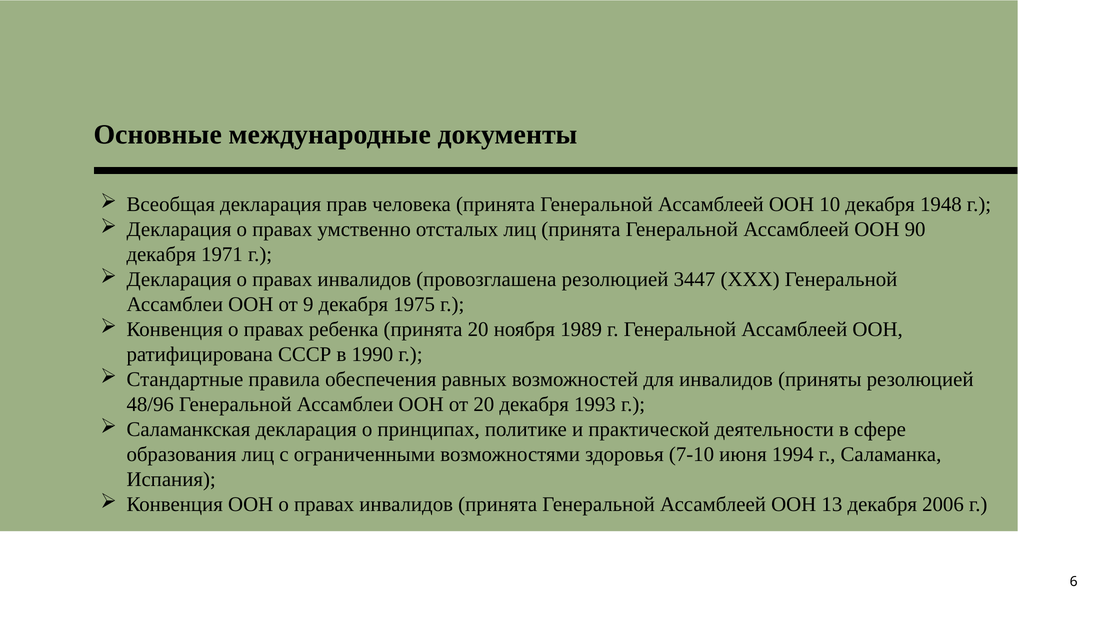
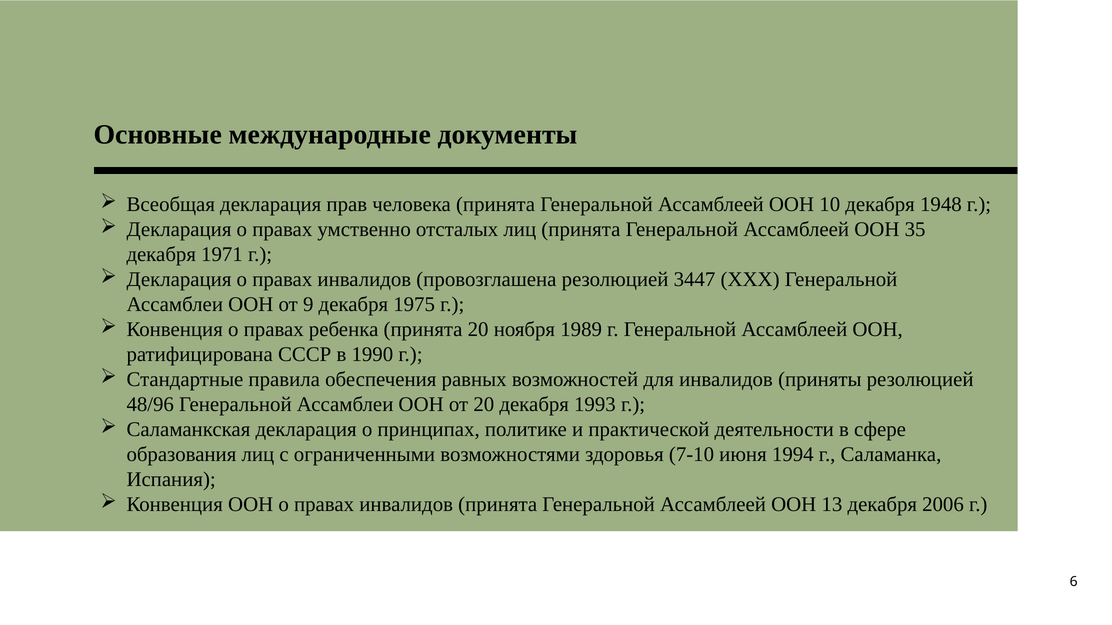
90: 90 -> 35 (915, 230)
